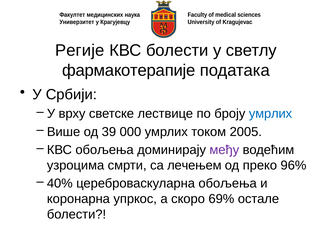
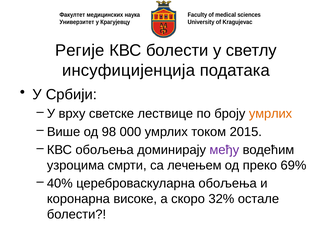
фармакотерапије: фармакотерапије -> инсуфицијенција (129, 70)
умрлих colour: blue -> orange (270, 114)
39: 39 -> 98 (109, 132)
2005: 2005 -> 2015 (246, 132)
96%: 96% -> 69% (293, 165)
упркос: упркос -> високе (135, 199)
69%: 69% -> 32% (221, 199)
